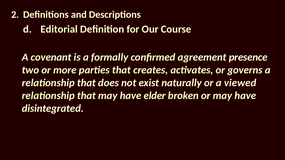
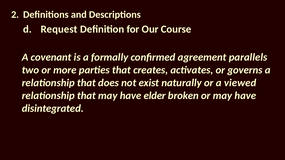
Editorial: Editorial -> Request (59, 29)
presence: presence -> parallels (248, 57)
